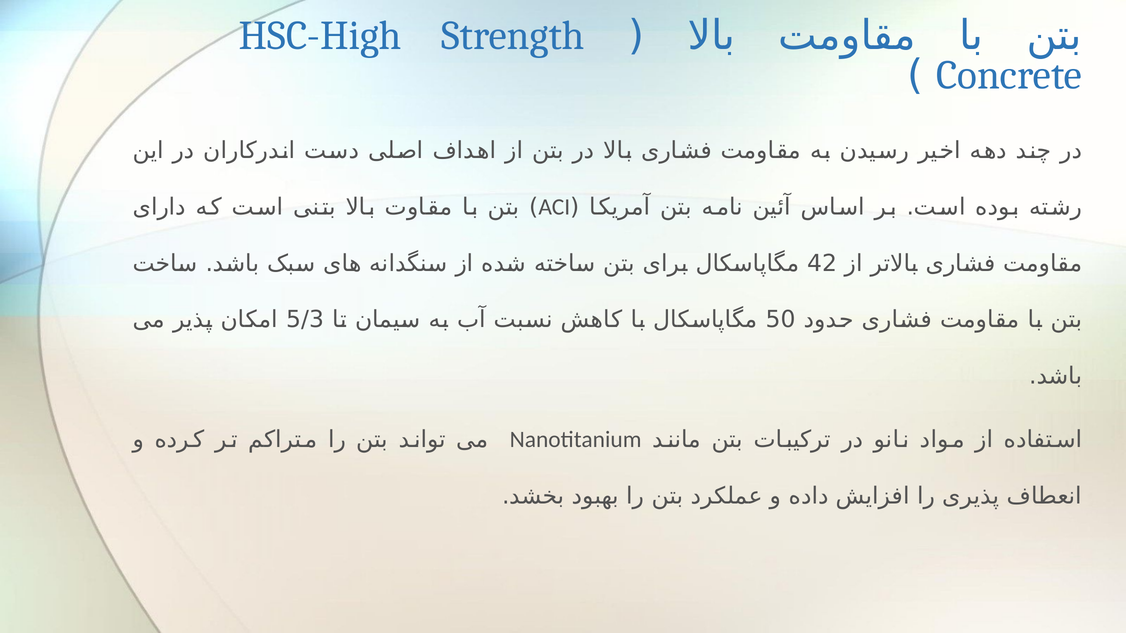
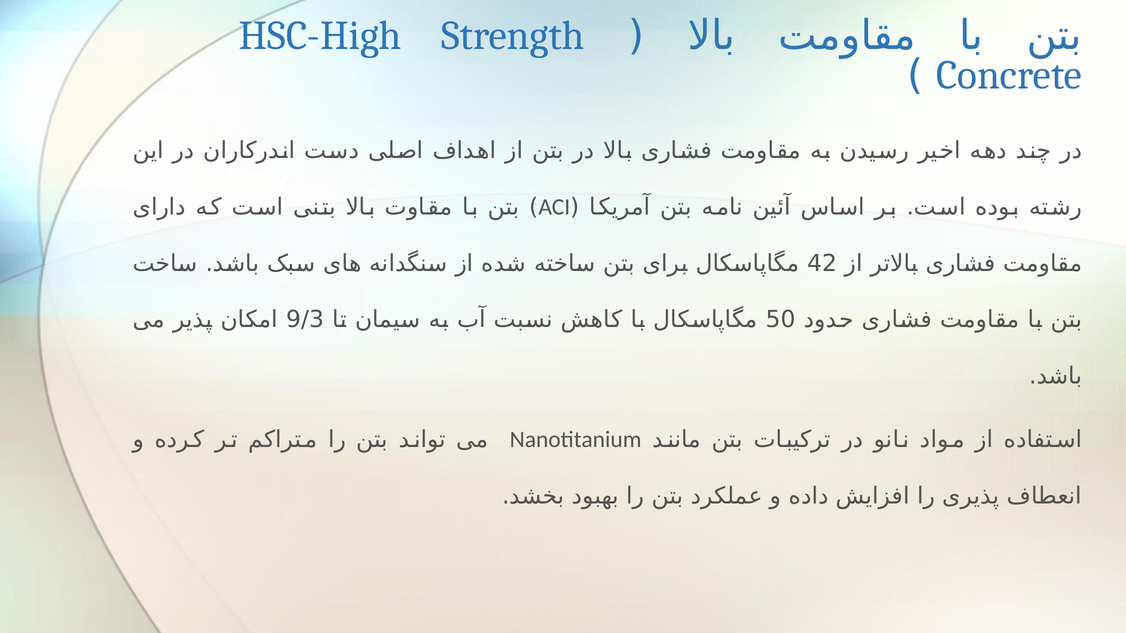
5/3: 5/3 -> 9/3 (305, 320)
